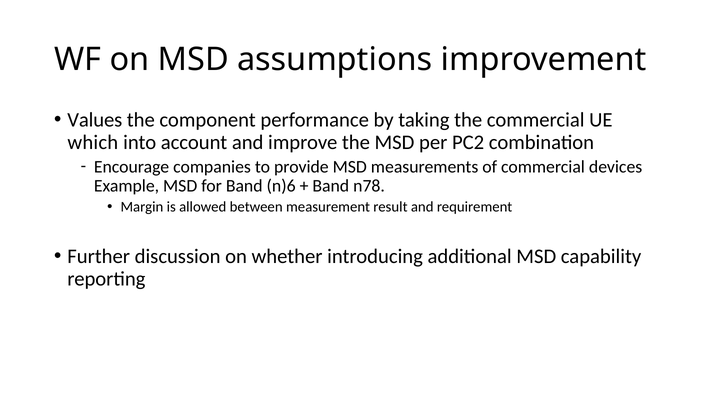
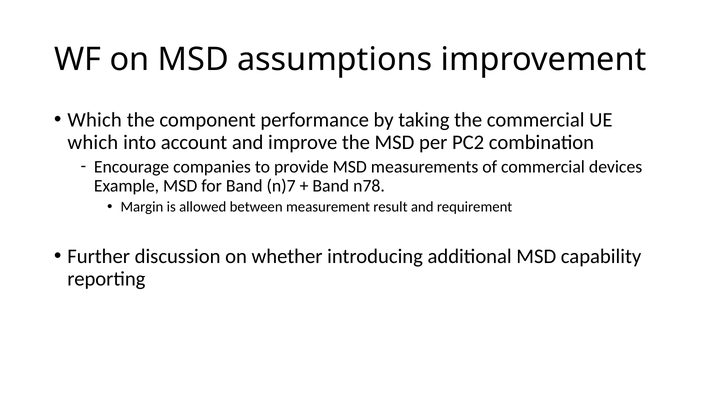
Values: Values -> Which (95, 120)
n)6: n)6 -> n)7 (281, 186)
